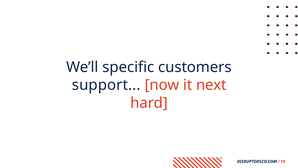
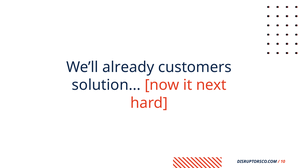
specific: specific -> already (128, 67)
support: support -> solution (106, 85)
